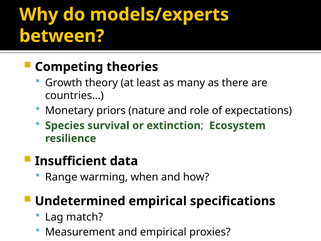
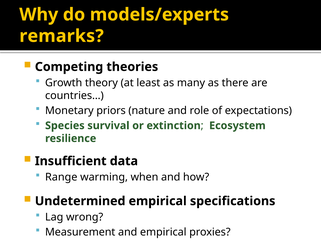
between: between -> remarks (62, 36)
match: match -> wrong (85, 217)
